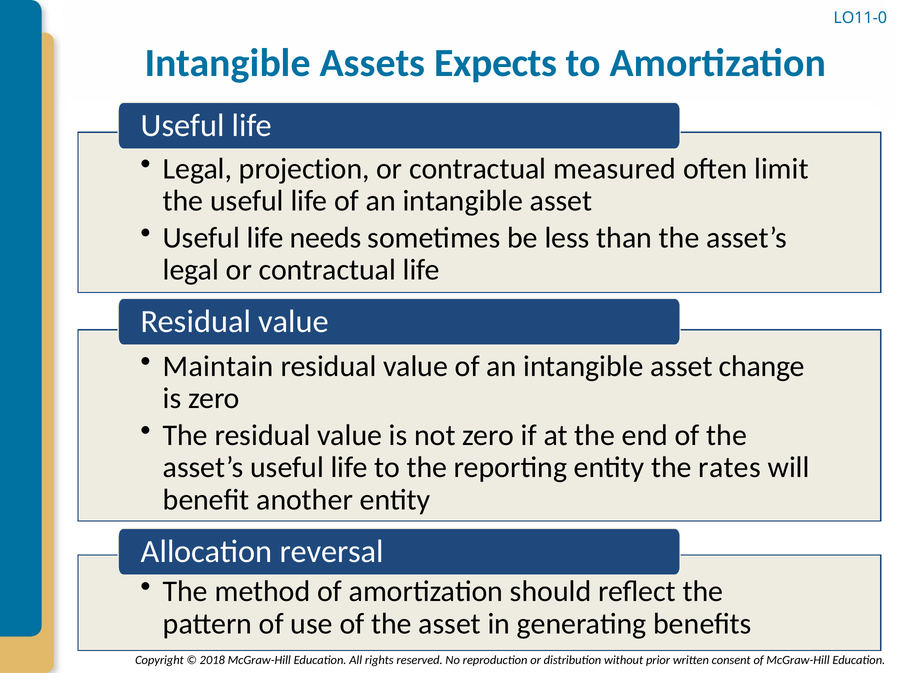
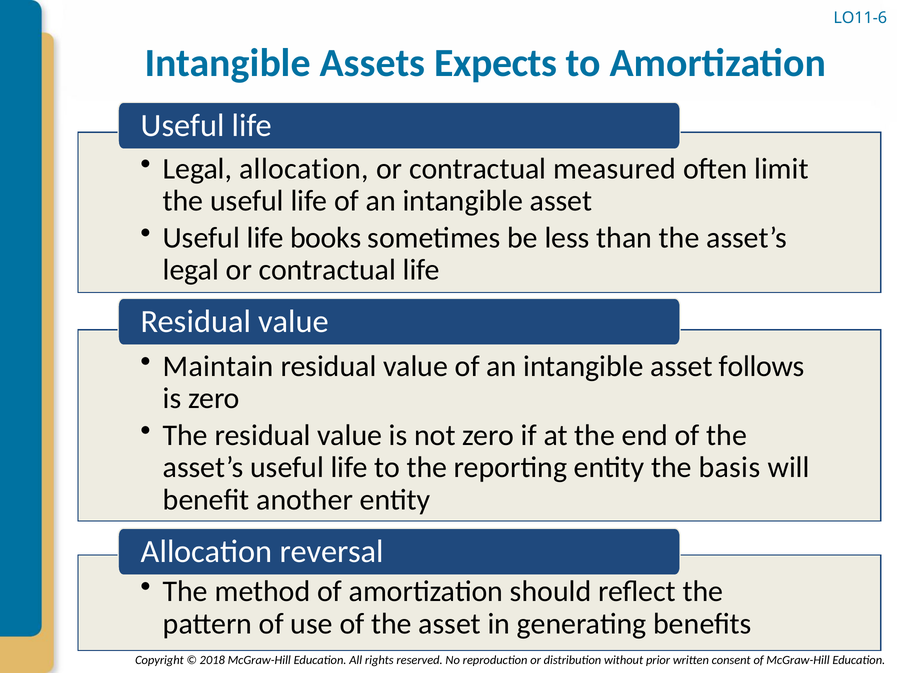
LO11-0: LO11-0 -> LO11-6 (860, 18)
Legal projection: projection -> allocation (304, 169)
needs: needs -> books (326, 238)
change: change -> follows (762, 366)
rates: rates -> basis (730, 467)
